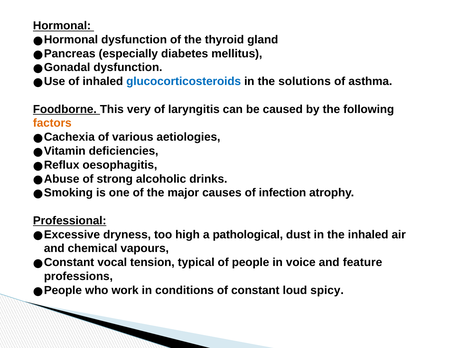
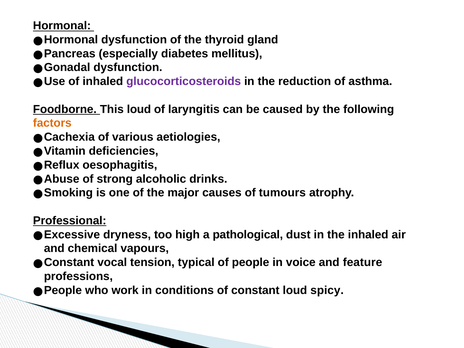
glucocorticosteroids colour: blue -> purple (184, 81)
solutions: solutions -> reduction (305, 81)
This very: very -> loud (139, 109)
infection: infection -> tumours (282, 193)
